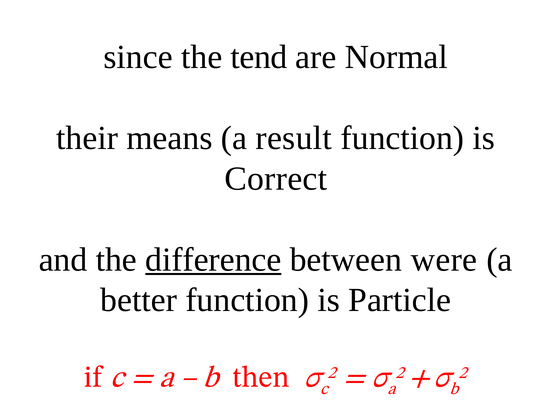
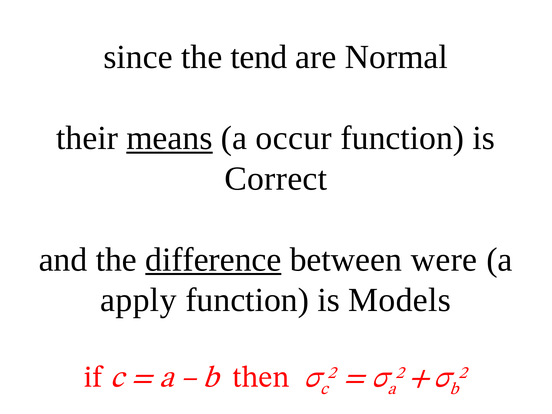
means underline: none -> present (169, 138)
result: result -> occur (294, 138)
better: better -> apply (138, 300)
Particle: Particle -> Models (400, 300)
